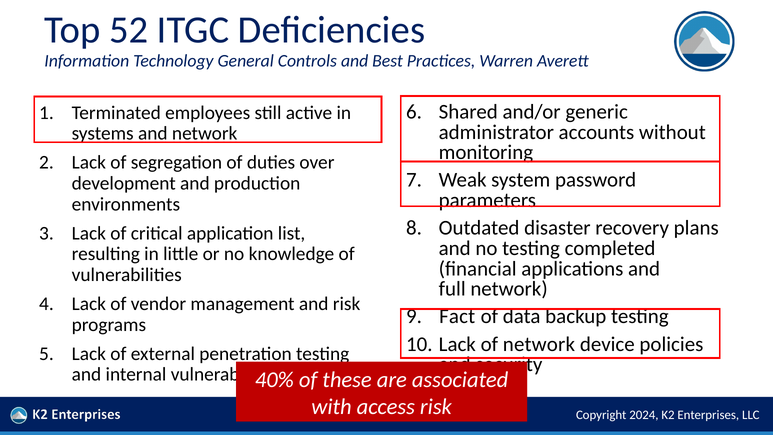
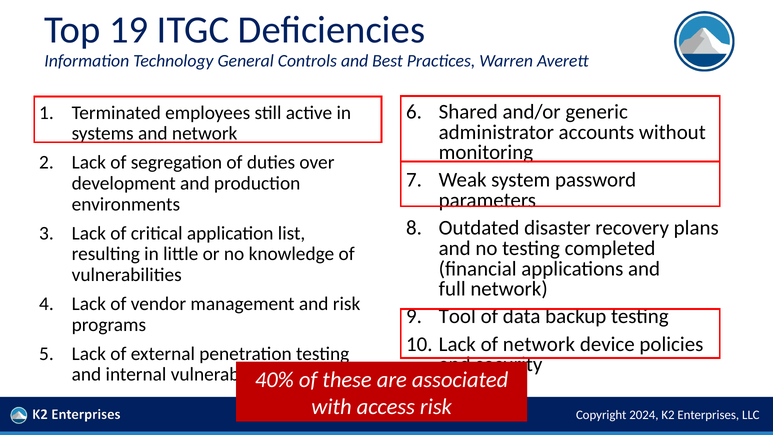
52: 52 -> 19 (129, 30)
Fact: Fact -> Tool (457, 316)
